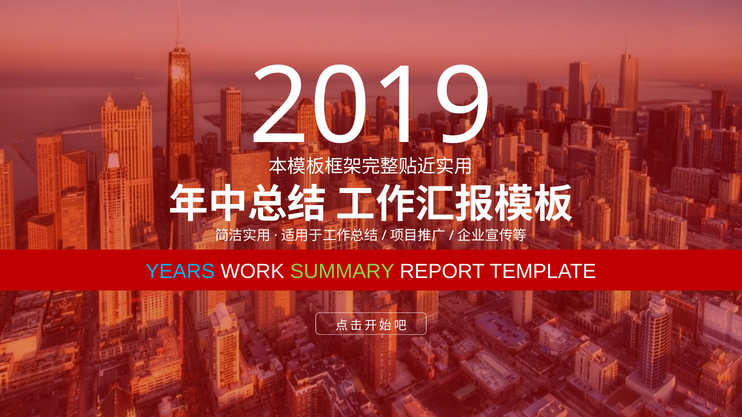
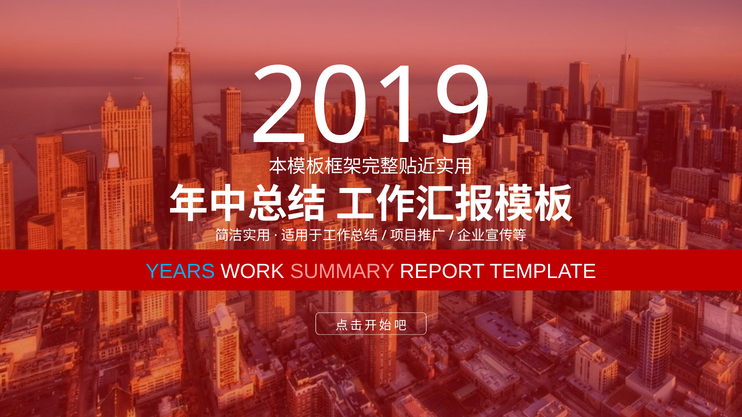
SUMMARY colour: light green -> pink (342, 271)
